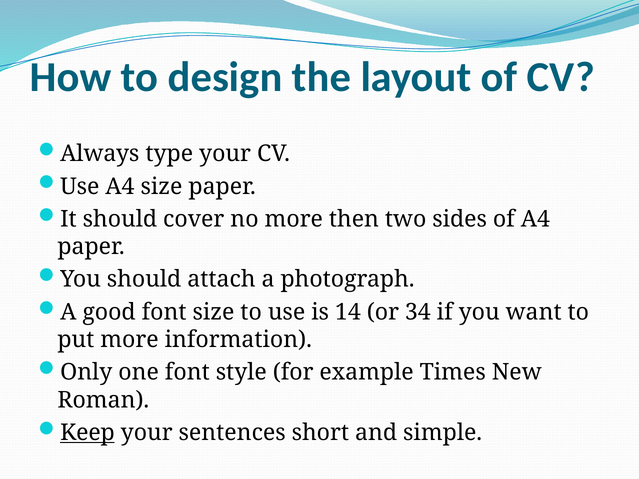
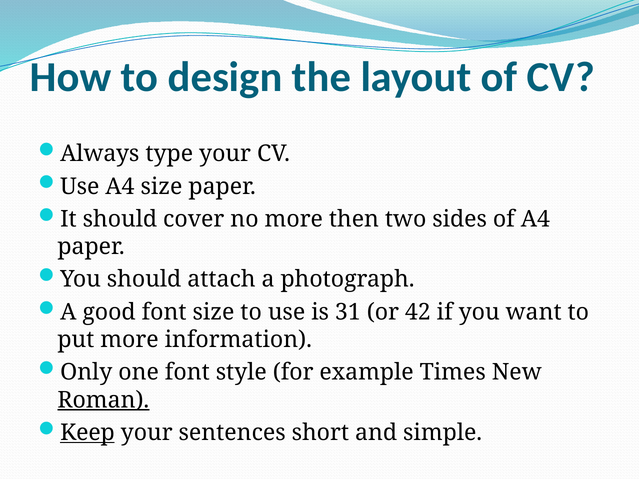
14: 14 -> 31 (348, 312)
34: 34 -> 42 (418, 312)
Roman underline: none -> present (103, 400)
